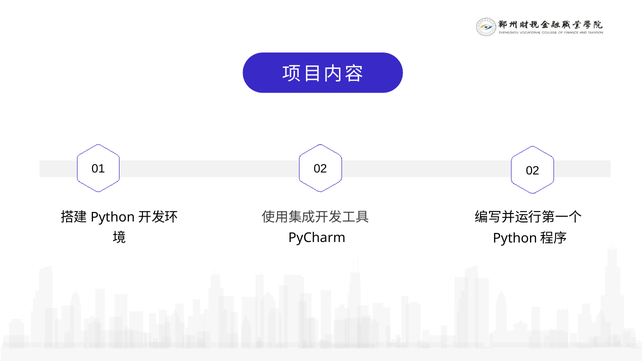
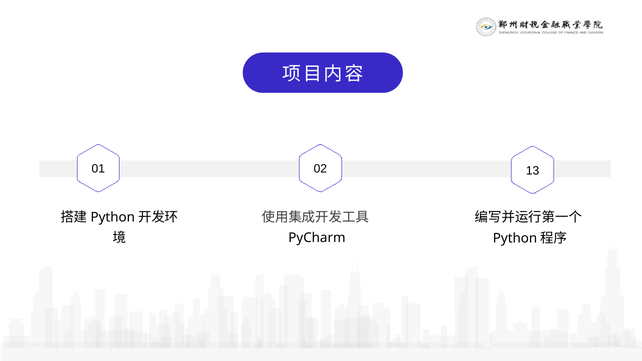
02 02: 02 -> 13 (533, 171)
